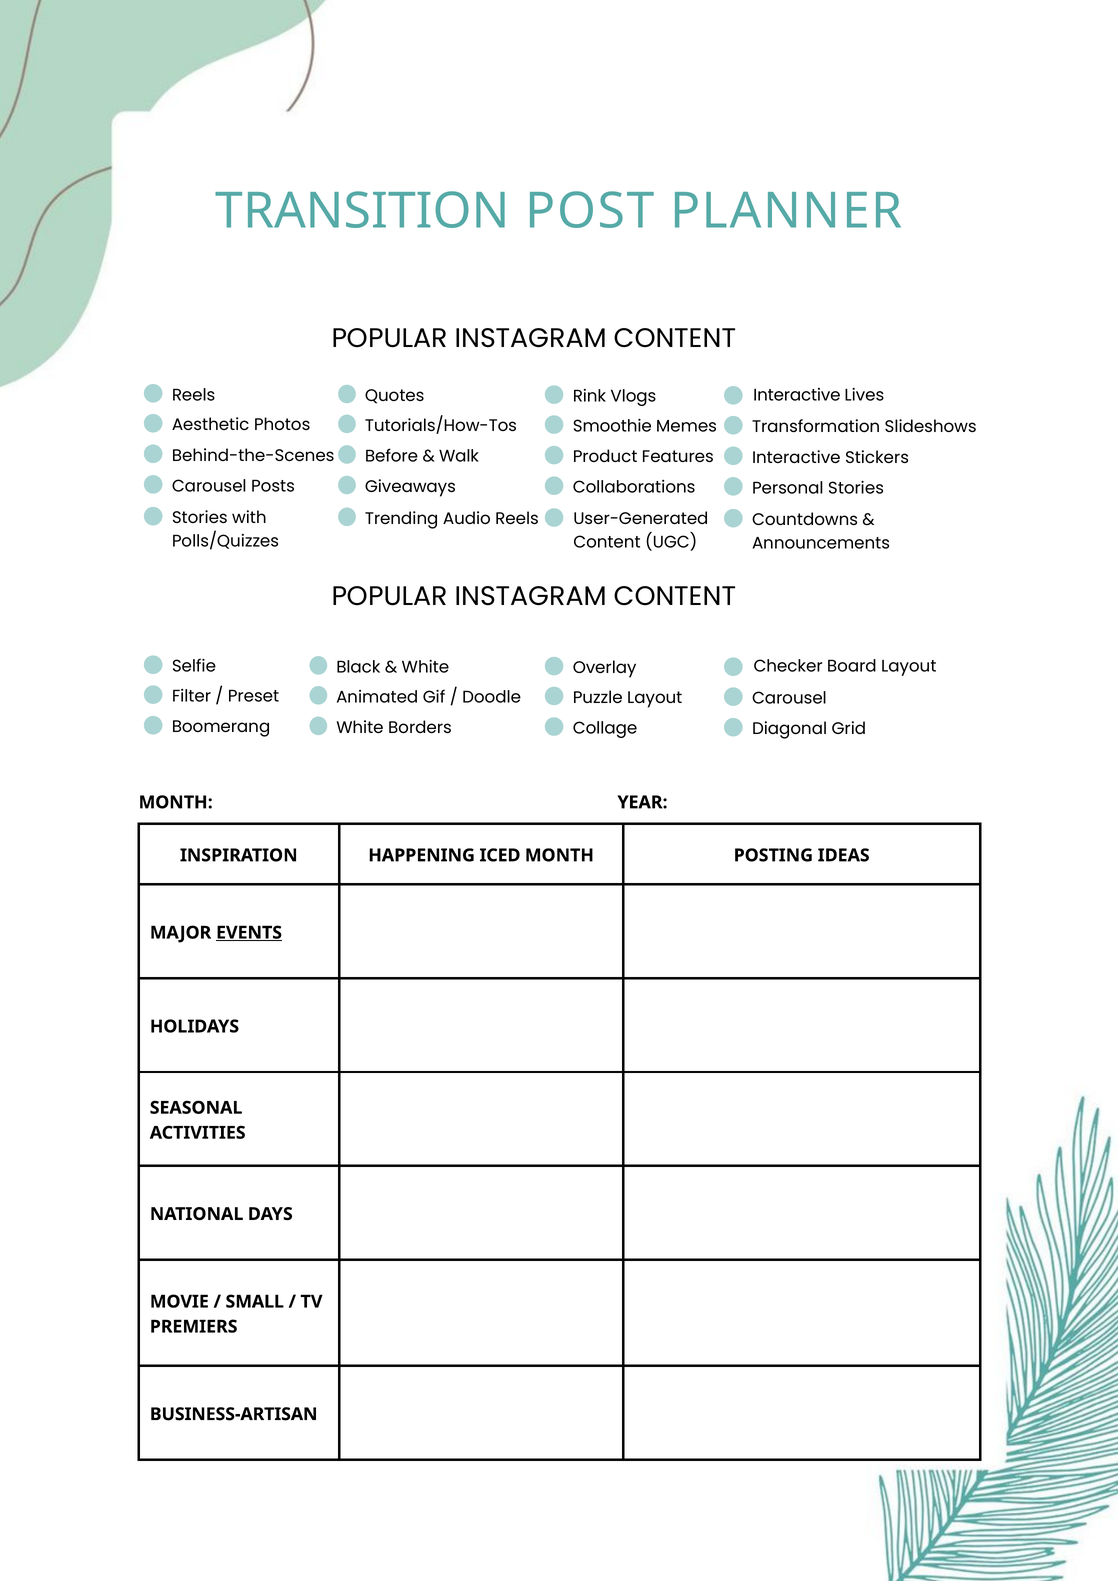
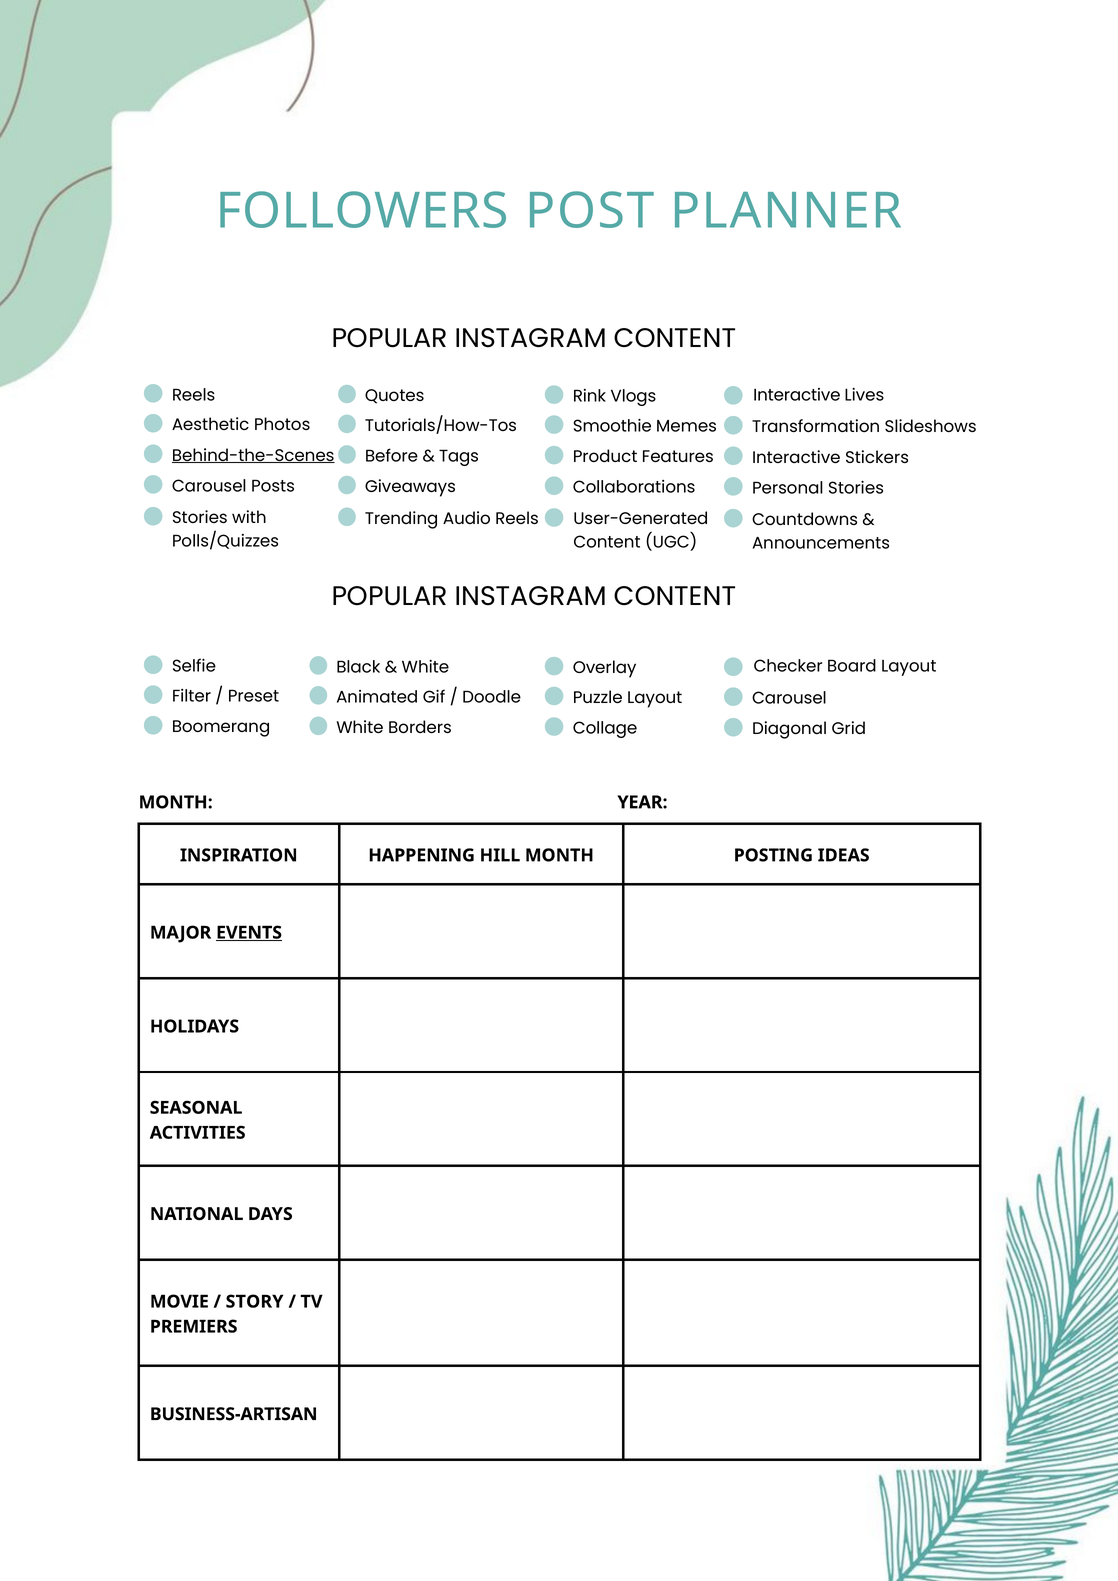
TRANSITION: TRANSITION -> FOLLOWERS (362, 211)
Behind-the-Scenes underline: none -> present (253, 455)
Walk: Walk -> Tags (459, 456)
ICED: ICED -> HILL (500, 855)
SMALL: SMALL -> STORY (255, 1301)
